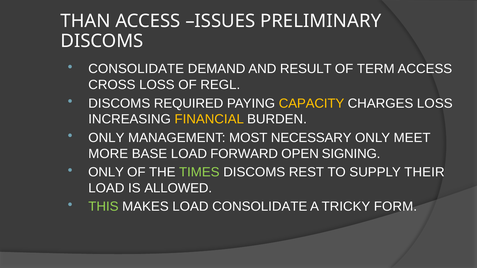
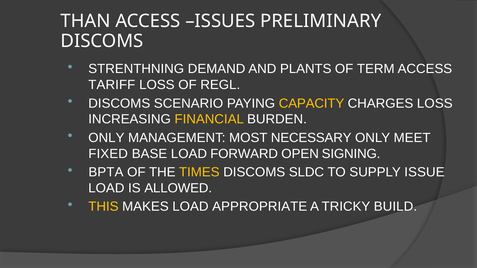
CONSOLIDATE: CONSOLIDATE -> STRENTHNING (136, 69)
RESULT: RESULT -> PLANTS (306, 69)
CROSS: CROSS -> TARIFF (112, 85)
REQUIRED: REQUIRED -> SCENARIO (189, 103)
MORE: MORE -> FIXED (108, 154)
ONLY: ONLY -> BPTA (106, 172)
TIMES colour: light green -> yellow (199, 172)
REST: REST -> SLDC (306, 172)
THEIR: THEIR -> ISSUE (424, 172)
THIS colour: light green -> yellow (103, 207)
LOAD CONSOLIDATE: CONSOLIDATE -> APPROPRIATE (260, 207)
FORM: FORM -> BUILD (395, 207)
